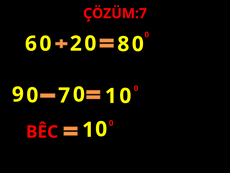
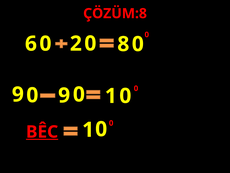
ÇÖZÜM:7: ÇÖZÜM:7 -> ÇÖZÜM:8 (115, 13)
9 0 7: 7 -> 9 (64, 95)
BÊC underline: none -> present (42, 132)
